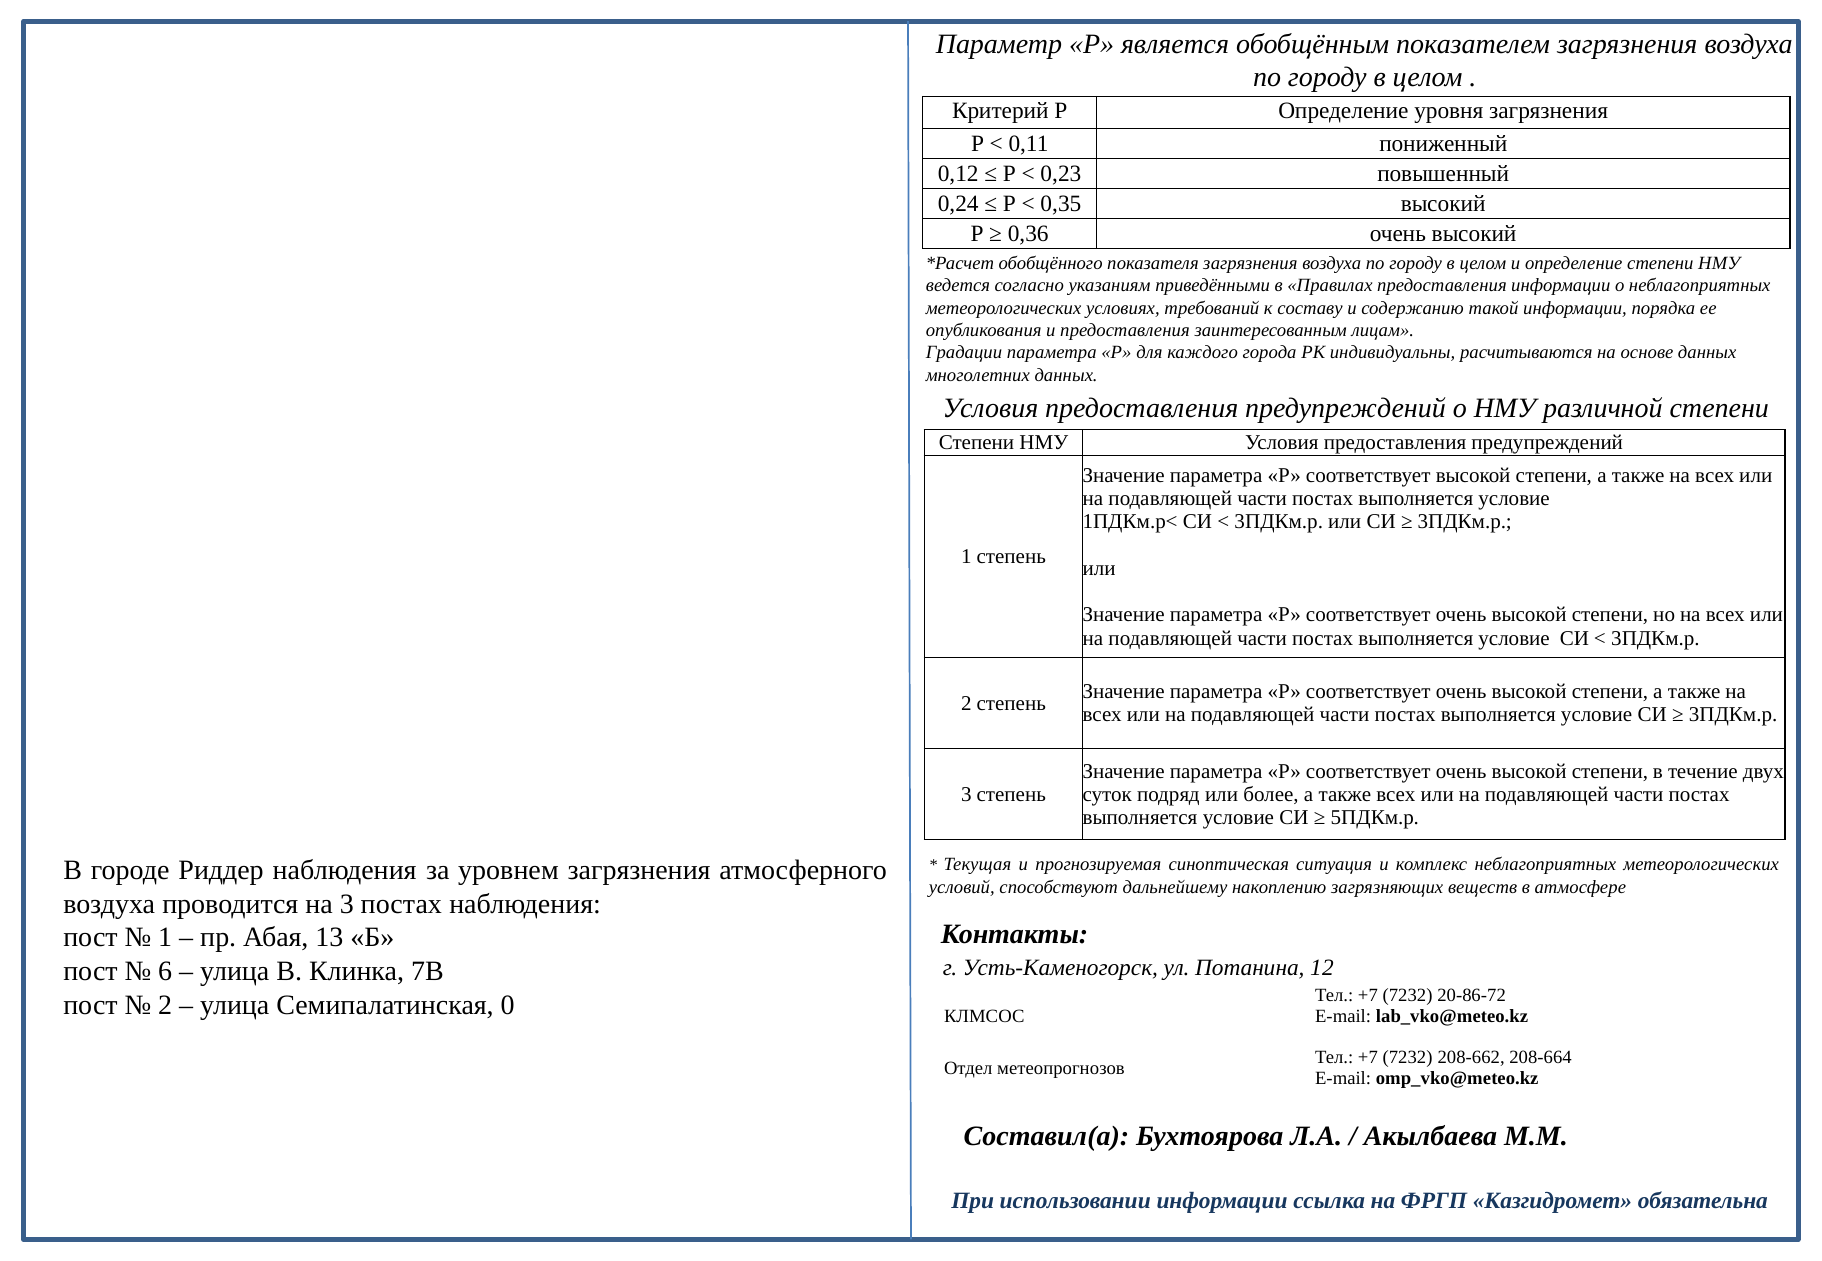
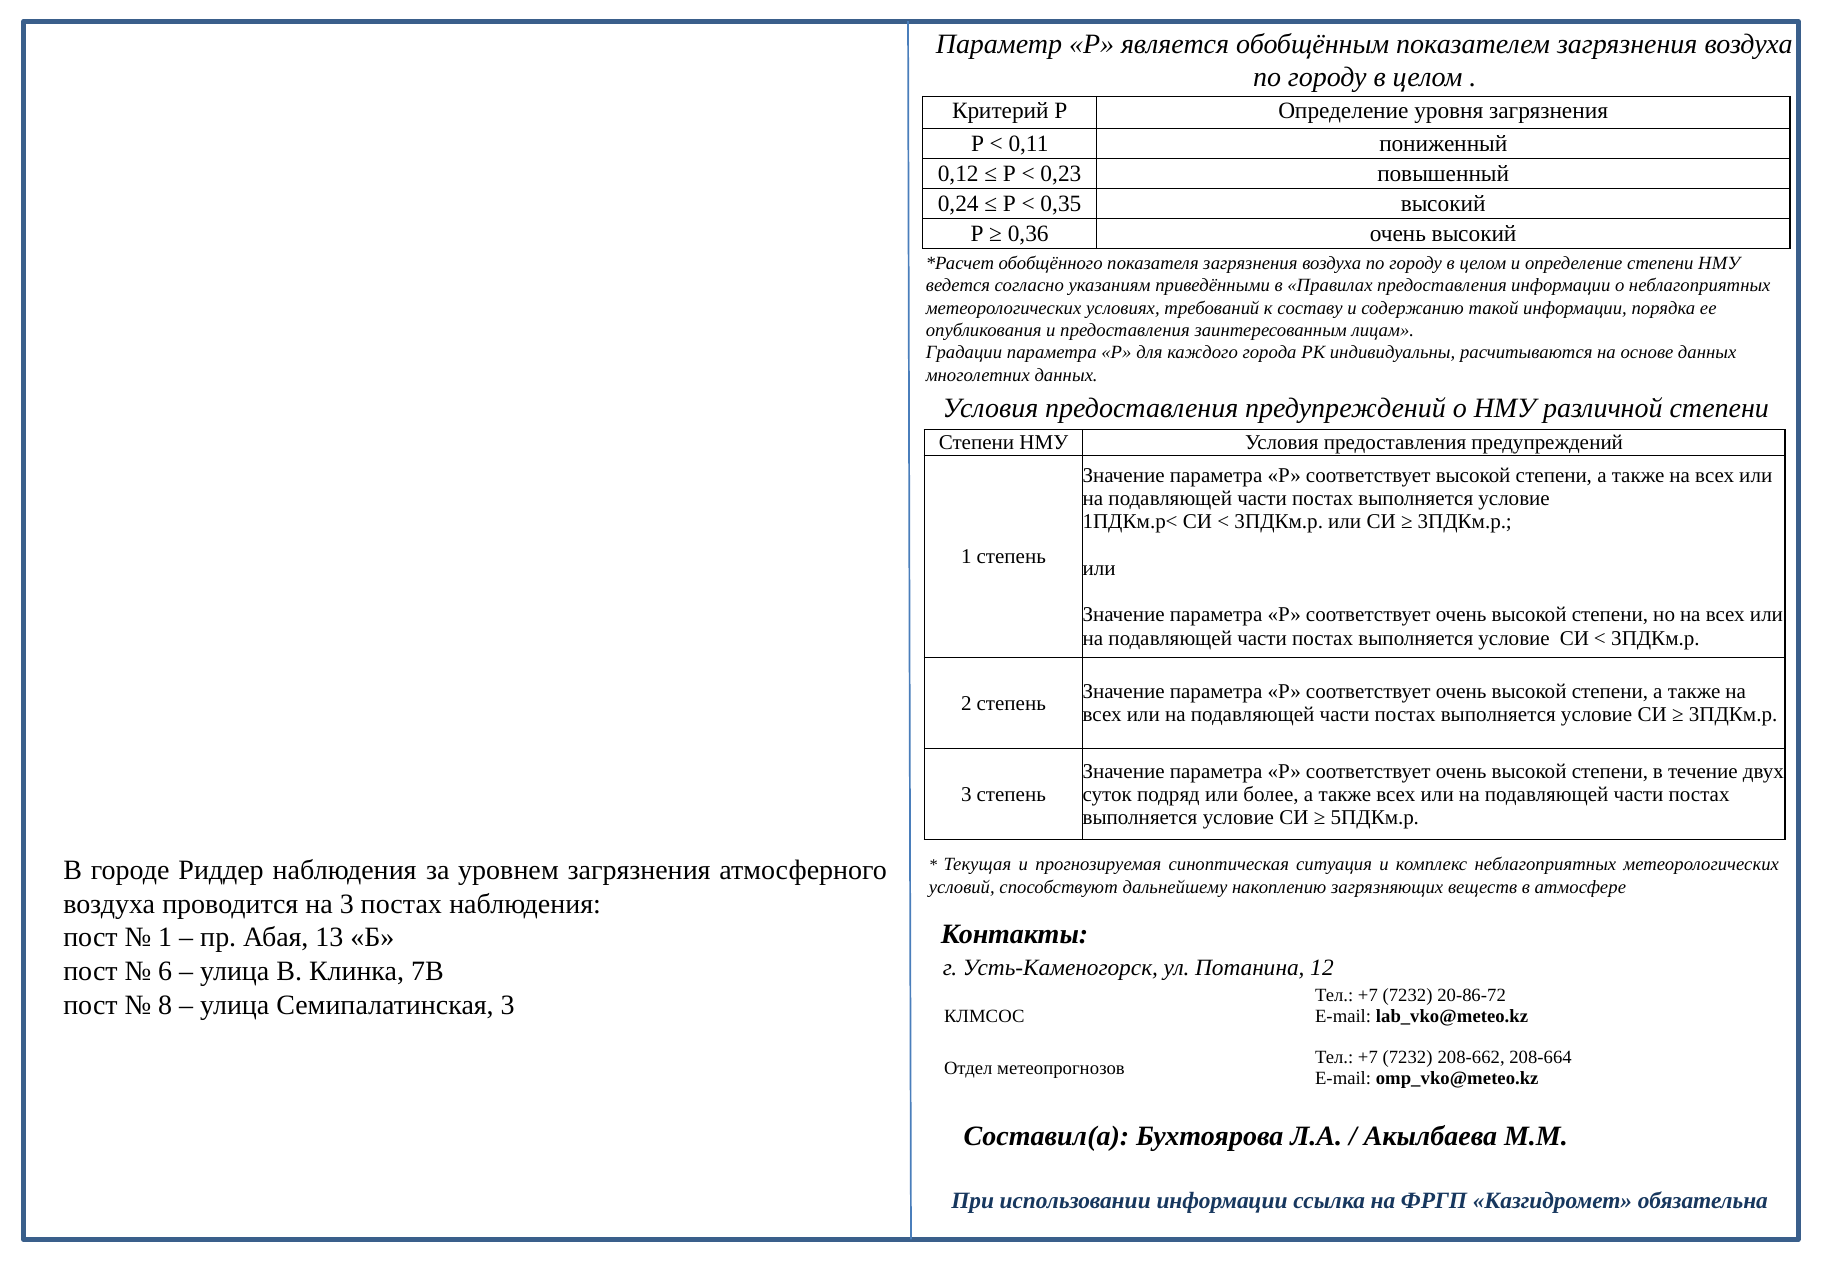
2: 2 -> 8 (165, 1005)
Семипалатинская 0: 0 -> 3 (508, 1005)
